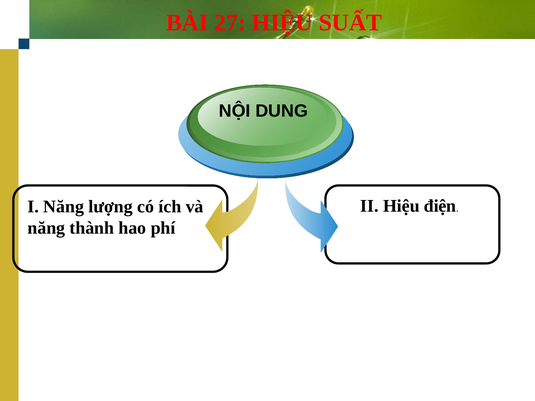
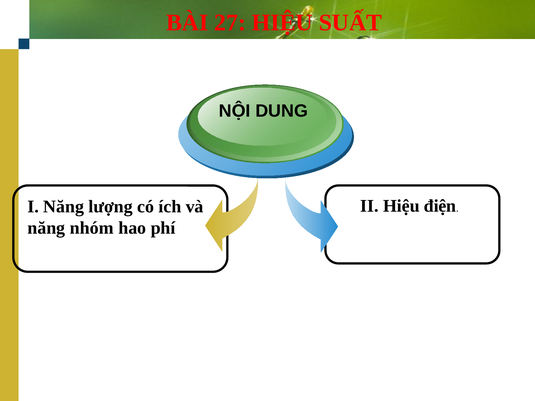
thành: thành -> nhóm (92, 228)
